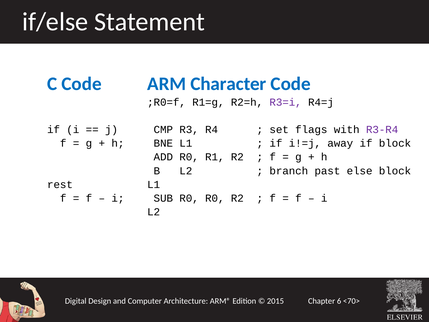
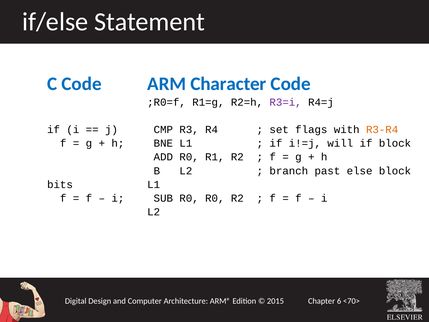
R3-R4 colour: purple -> orange (382, 130)
away: away -> will (340, 143)
rest: rest -> bits (60, 184)
